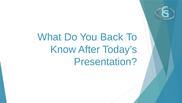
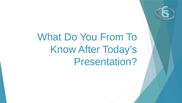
Back: Back -> From (112, 37)
